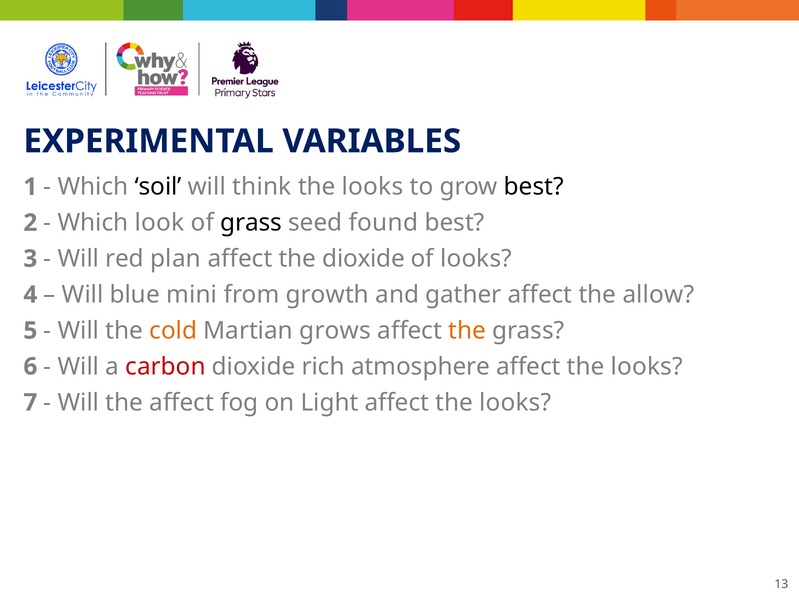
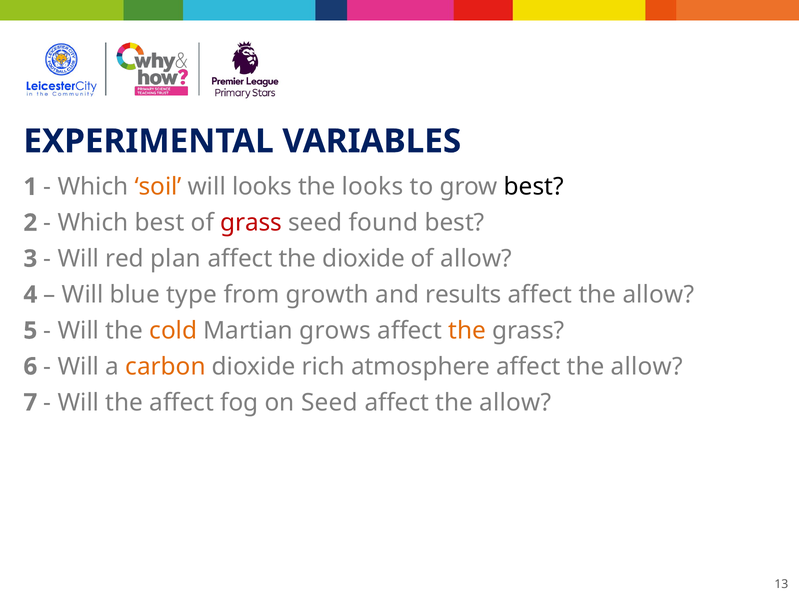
soil colour: black -> orange (158, 187)
will think: think -> looks (262, 187)
Which look: look -> best (160, 223)
grass colour: black -> red (251, 223)
of looks: looks -> allow (476, 259)
mini: mini -> type (192, 295)
gather: gather -> results (464, 295)
carbon colour: red -> orange (166, 367)
atmosphere affect the looks: looks -> allow (647, 367)
on Light: Light -> Seed (329, 403)
looks: looks -> allow (515, 403)
